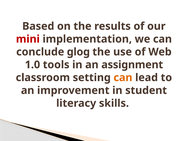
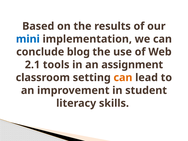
mini colour: red -> blue (28, 39)
glog: glog -> blog (78, 52)
1.0: 1.0 -> 2.1 (32, 65)
